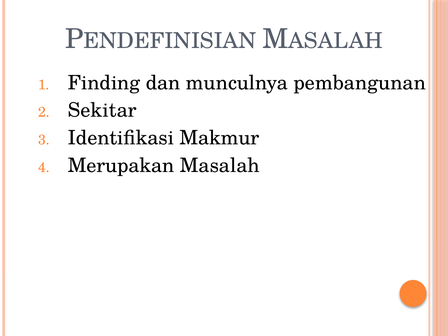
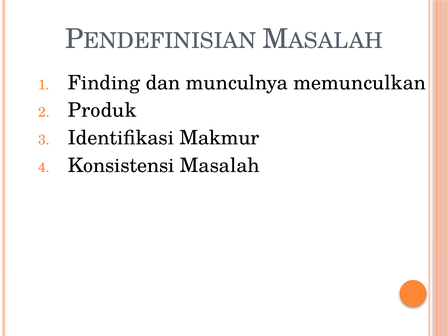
pembangunan: pembangunan -> memunculkan (360, 83)
Sekitar: Sekitar -> Produk (102, 110)
Merupakan: Merupakan -> Konsistensi (121, 166)
